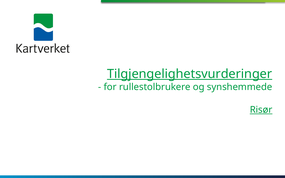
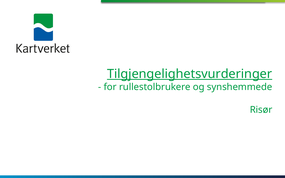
Risør underline: present -> none (261, 110)
